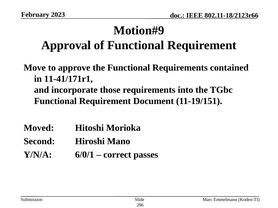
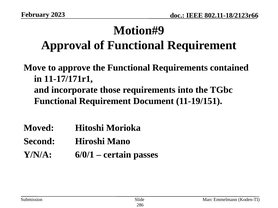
11-41/171r1: 11-41/171r1 -> 11-17/171r1 (68, 79)
correct: correct -> certain (117, 155)
